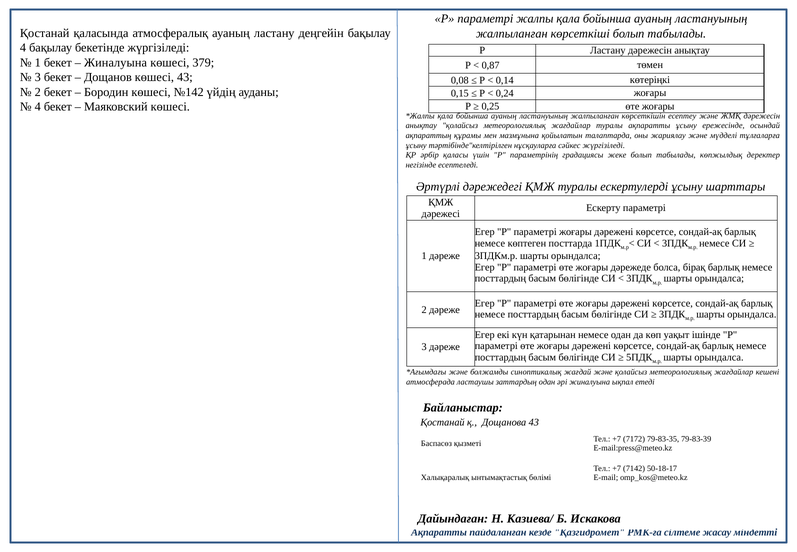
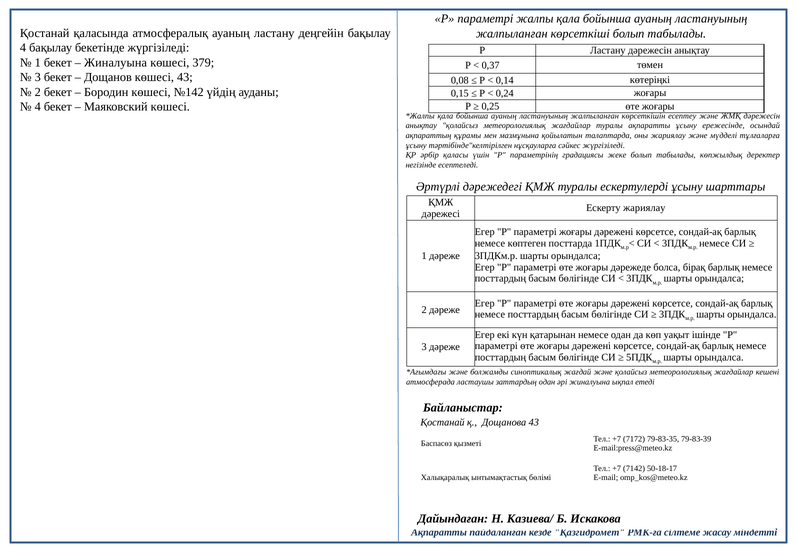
0,87: 0,87 -> 0,37 (491, 65)
Ескерту параметрі: параметрі -> жариялау (644, 208)
